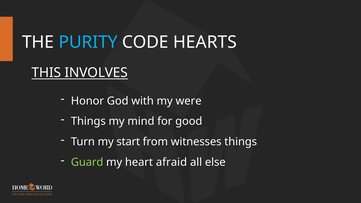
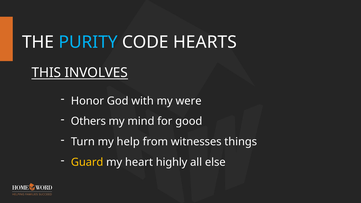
Things: Things -> Others (88, 121)
start: start -> help (128, 142)
Guard colour: light green -> yellow (87, 162)
afraid: afraid -> highly (172, 162)
